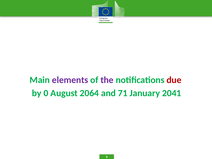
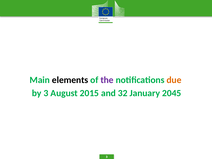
elements colour: purple -> black (70, 80)
due colour: red -> orange (174, 80)
by 0: 0 -> 3 (46, 93)
2064: 2064 -> 2015 (89, 93)
71: 71 -> 32 (123, 93)
2041: 2041 -> 2045 (172, 93)
